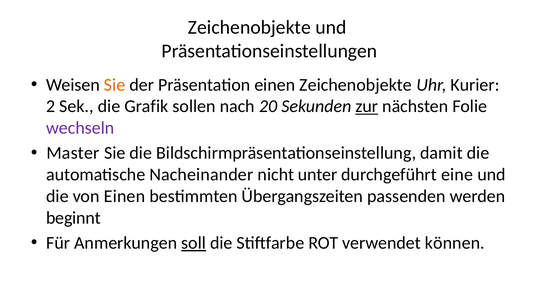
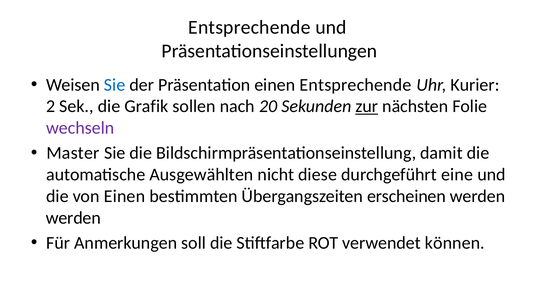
Zeichenobjekte: Zeichenobjekte -> Entsprechende (249, 27)
Sie colour: orange -> blue (115, 85)
einen Zeichenobjekte: Zeichenobjekte -> Entsprechende (356, 85)
Nacheinander: Nacheinander -> Ausgewählten (201, 175)
unter: unter -> diese (318, 175)
passenden: passenden -> erscheinen (406, 196)
beginnt: beginnt -> werden (73, 218)
soll underline: present -> none (194, 243)
